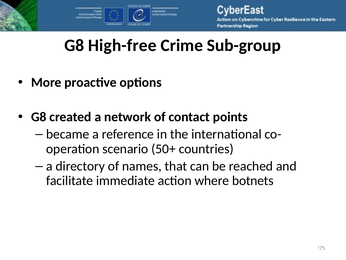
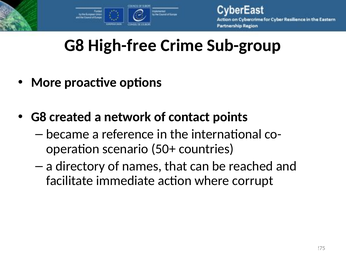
botnets: botnets -> corrupt (253, 180)
